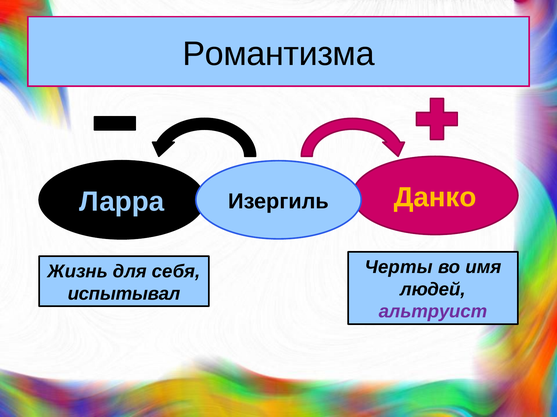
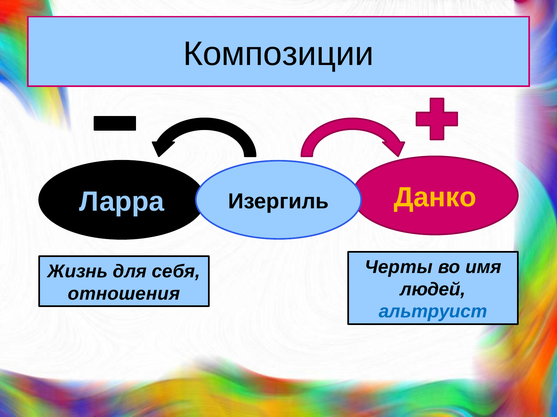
Романтизма: Романтизма -> Композиции (278, 54)
испытывал: испытывал -> отношения (124, 294)
альтруист colour: purple -> blue (433, 312)
